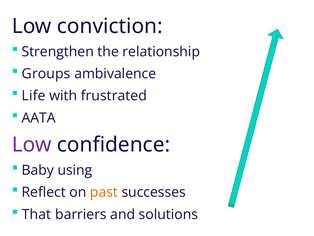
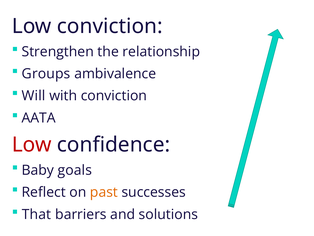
Life: Life -> Will (34, 96)
with frustrated: frustrated -> conviction (114, 96)
Low colour: purple -> red (32, 144)
using: using -> goals (75, 170)
